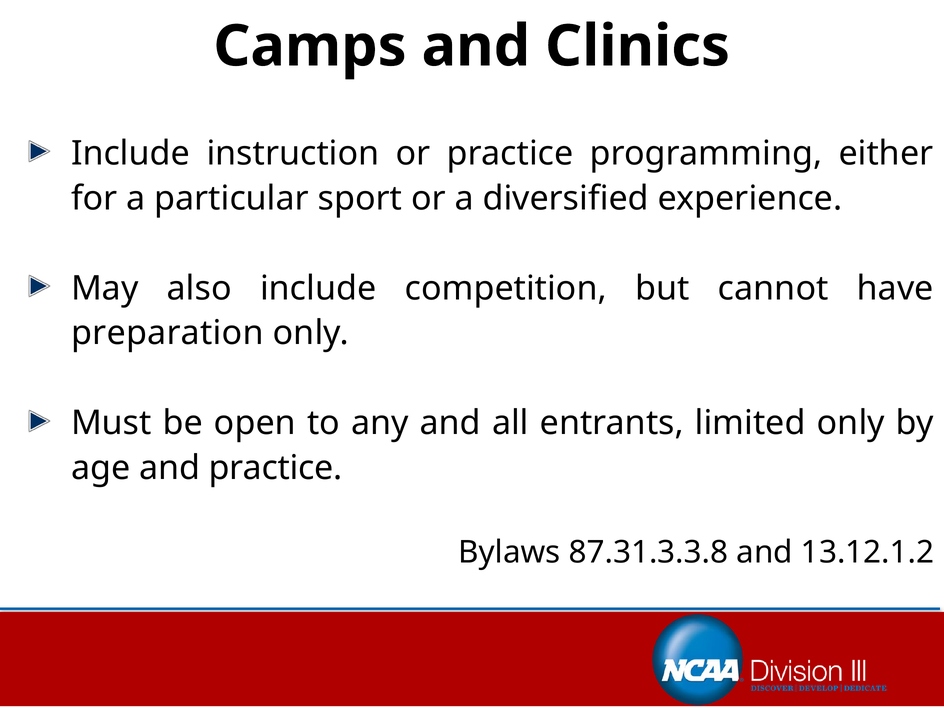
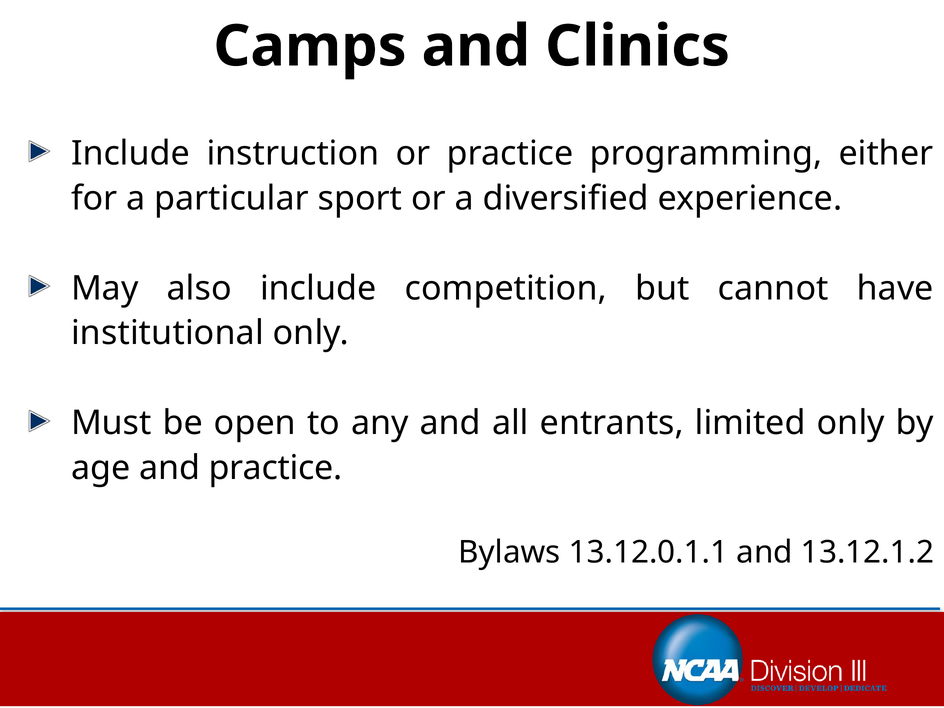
preparation: preparation -> institutional (167, 333)
87.31.3.3.8: 87.31.3.3.8 -> 13.12.0.1.1 (648, 553)
